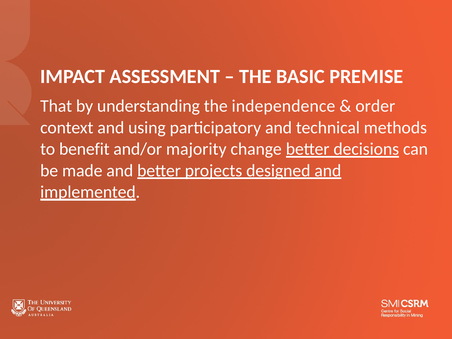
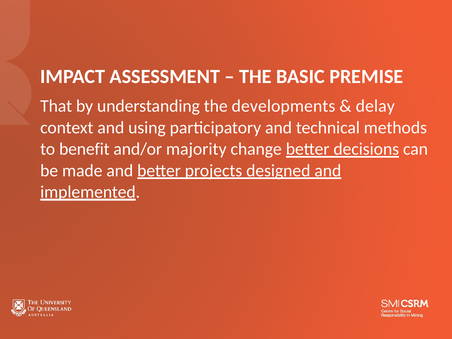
independence: independence -> developments (283, 106)
order: order -> delay (375, 106)
